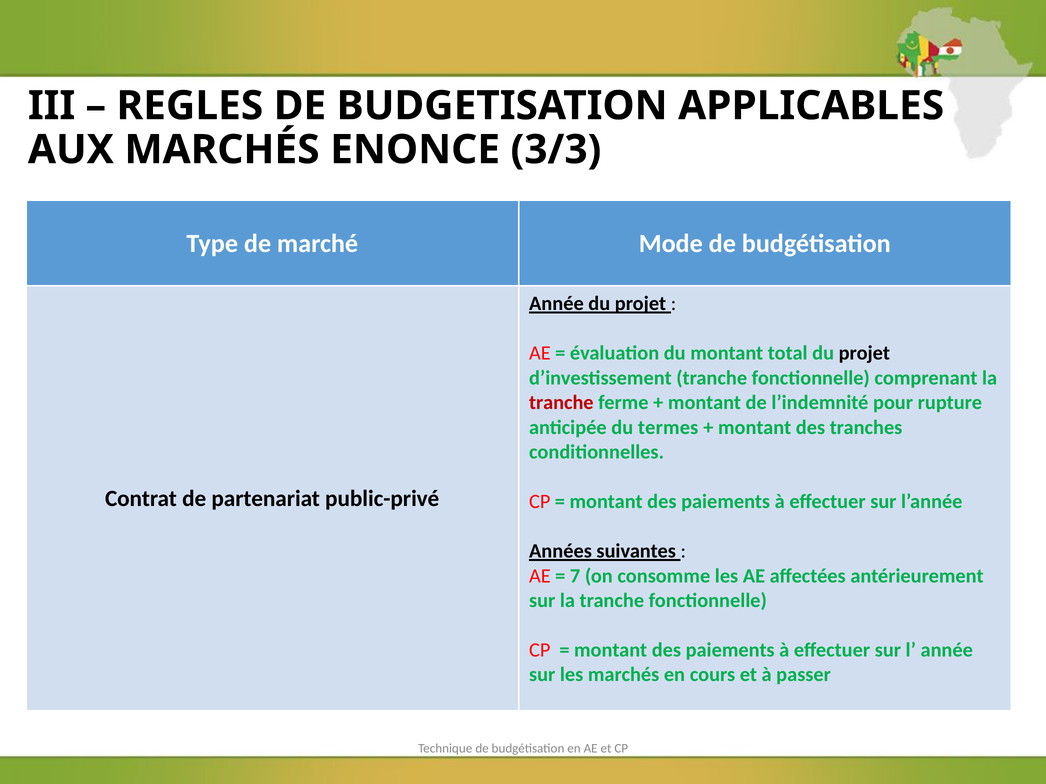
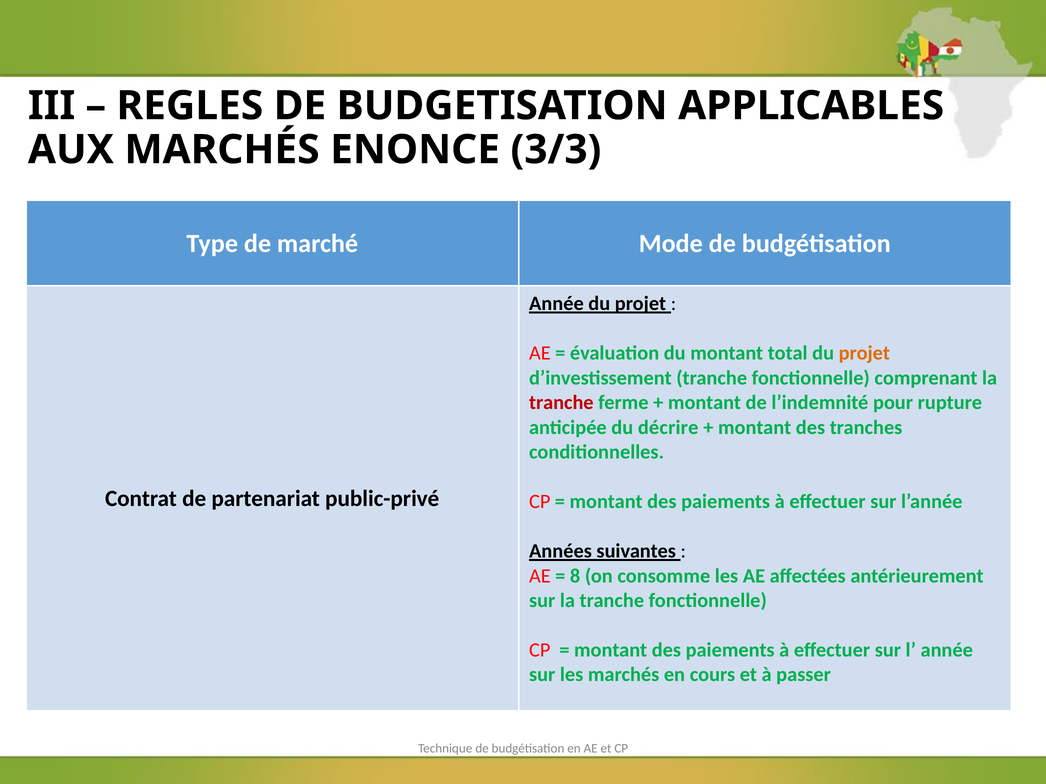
projet colour: black -> orange (864, 353)
termes: termes -> décrire (668, 428)
7: 7 -> 8 (575, 576)
